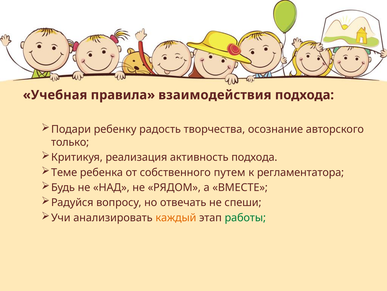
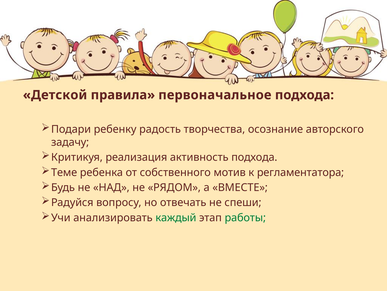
Учебная: Учебная -> Детской (55, 95)
взаимодействия: взаимодействия -> первоначальное (215, 95)
только: только -> задачу (70, 142)
путем: путем -> мотив (230, 172)
каждый colour: orange -> green (176, 217)
